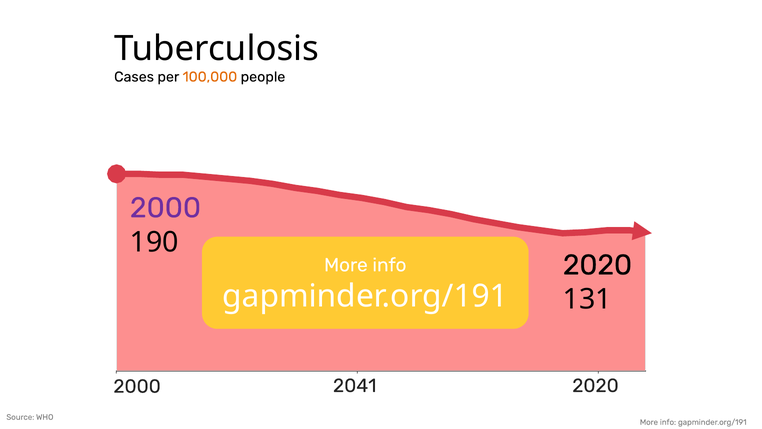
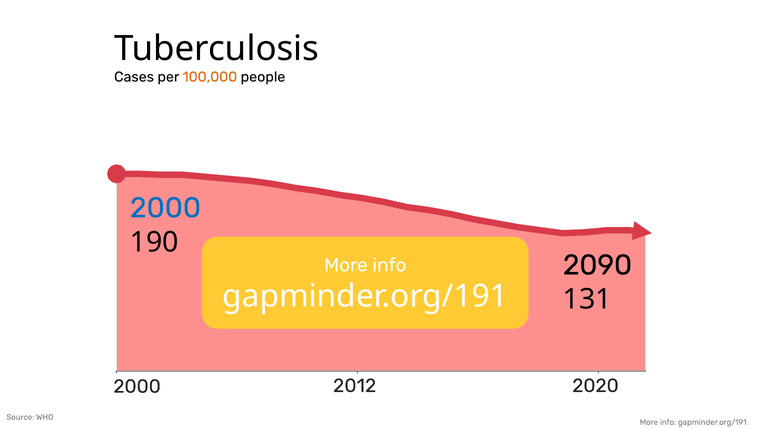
2000 colour: purple -> blue (165, 208)
2020: 2020 -> 2090 (597, 265)
2041: 2041 -> 2012 (355, 385)
